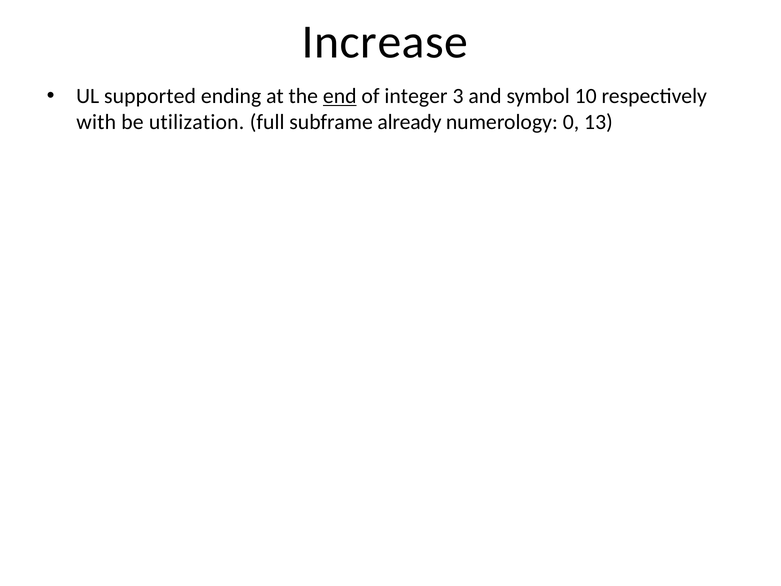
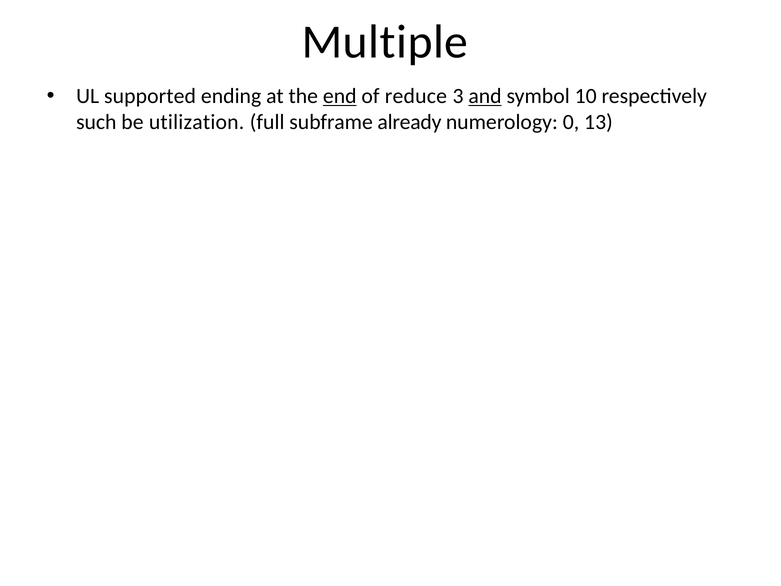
Increase: Increase -> Multiple (385, 42)
integer: integer -> reduce (416, 96)
and underline: none -> present (485, 96)
with: with -> such (96, 122)
